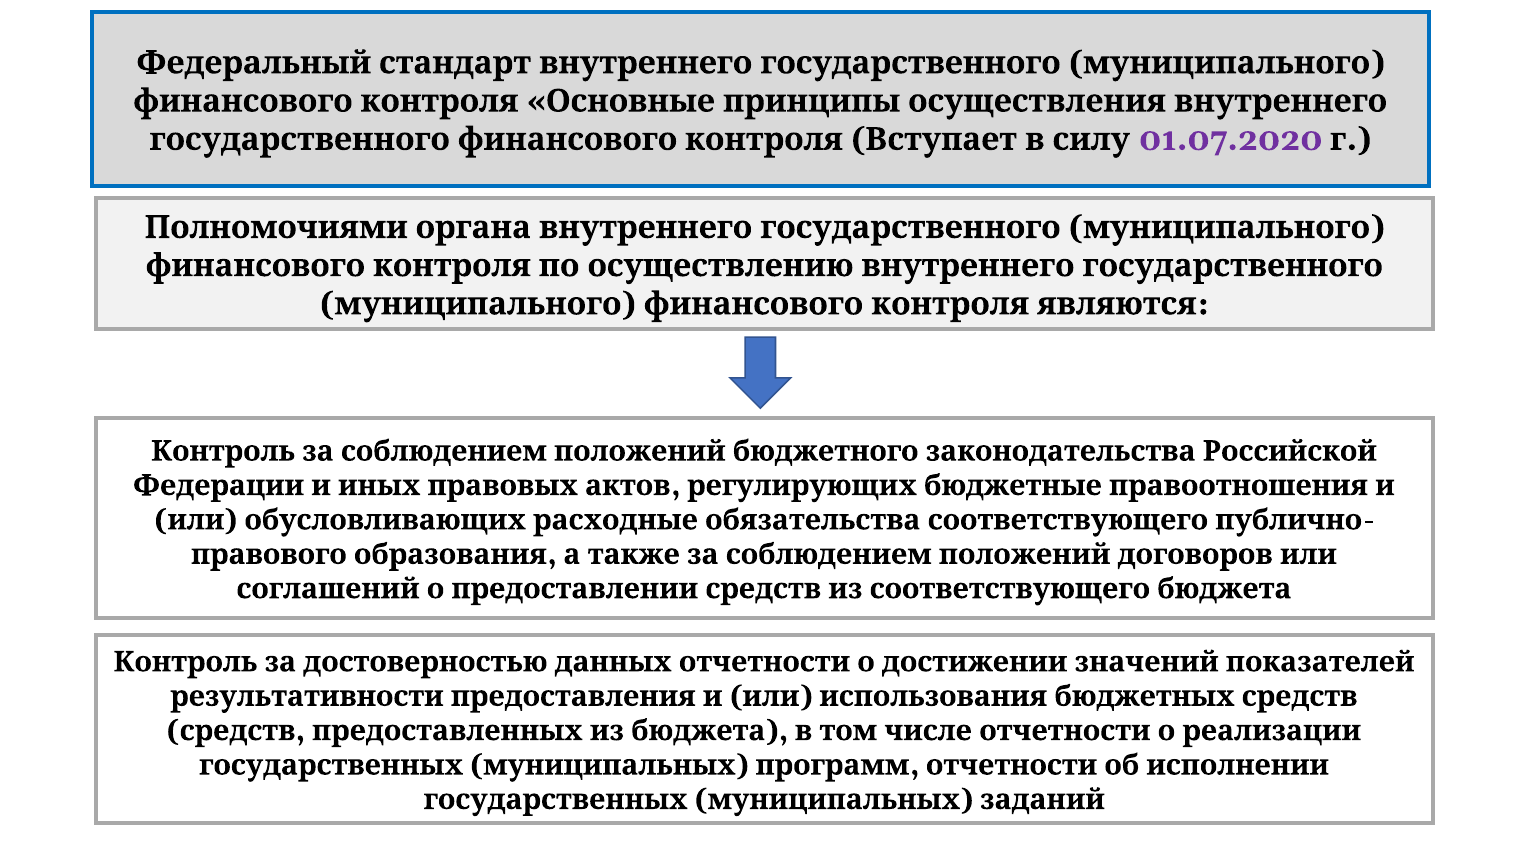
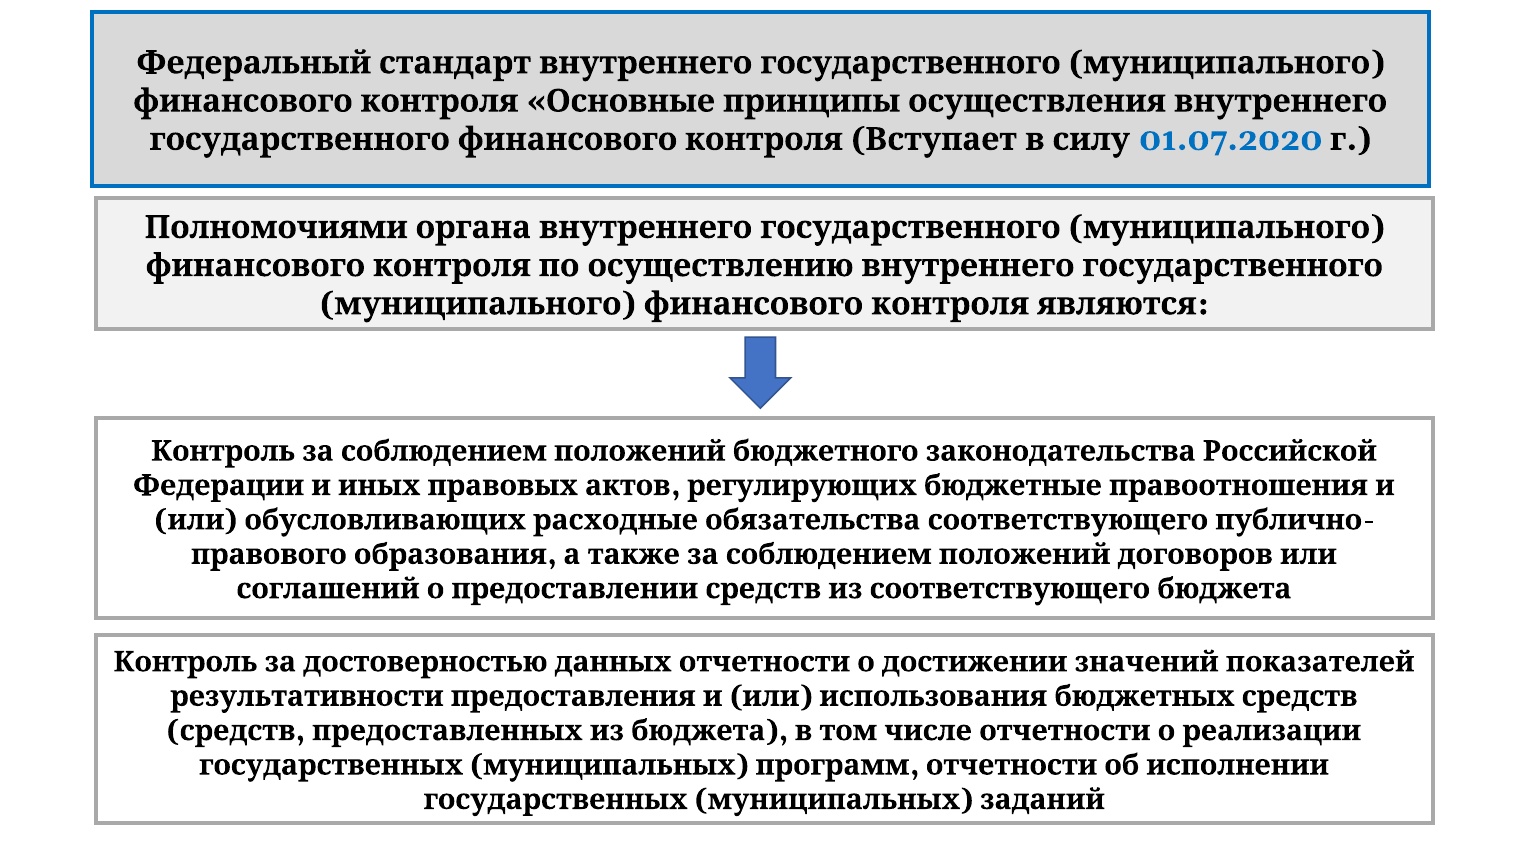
01.07.2020 colour: purple -> blue (1231, 139)
